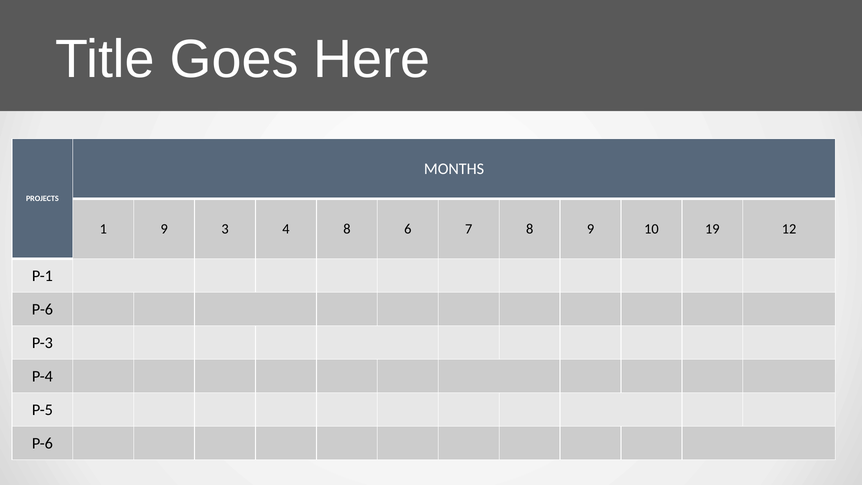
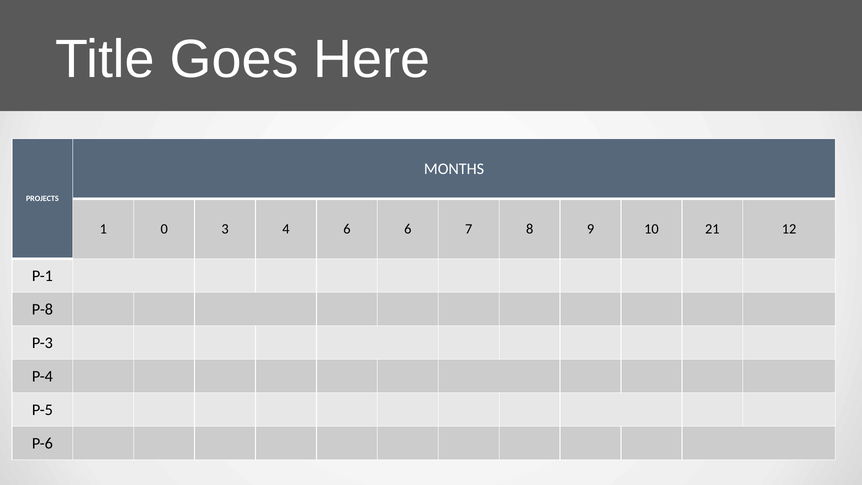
1 9: 9 -> 0 (164, 229)
4 8: 8 -> 6 (347, 229)
19: 19 -> 21 (712, 229)
P-6: P-6 -> P-8 (42, 309)
